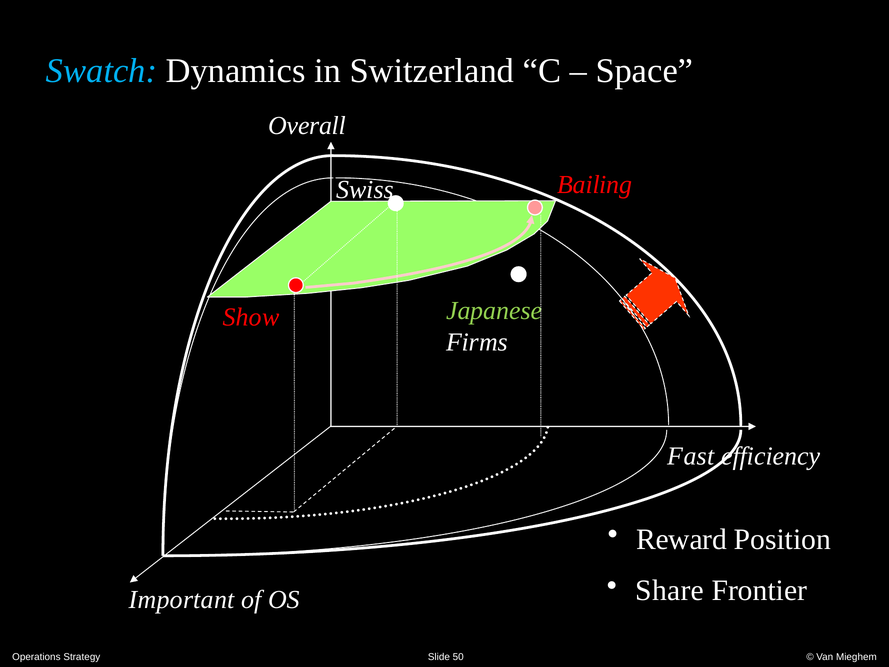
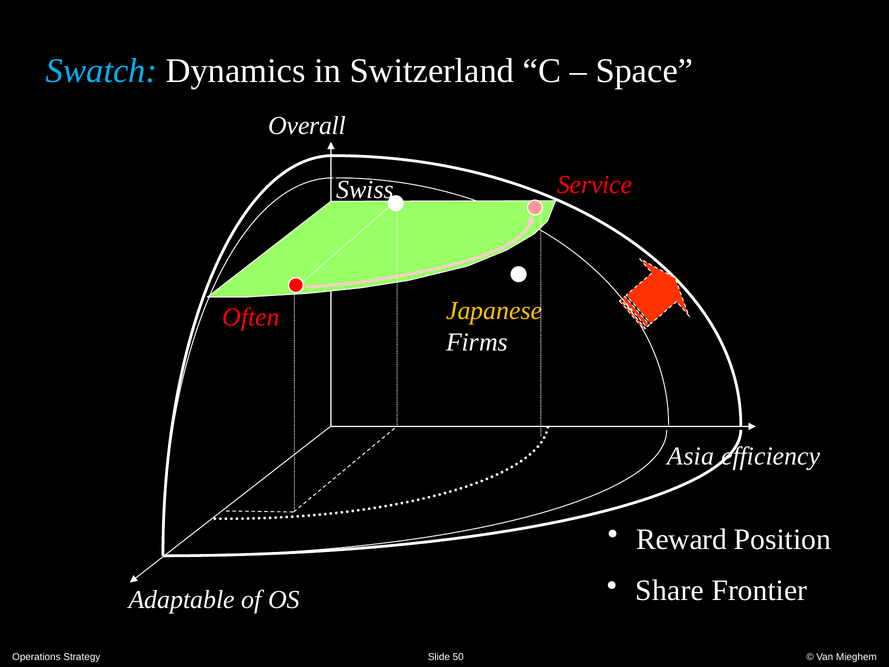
Bailing: Bailing -> Service (595, 185)
Japanese colour: light green -> yellow (494, 311)
Show: Show -> Often (251, 317)
Fast: Fast -> Asia (691, 456)
Important: Important -> Adaptable (182, 600)
